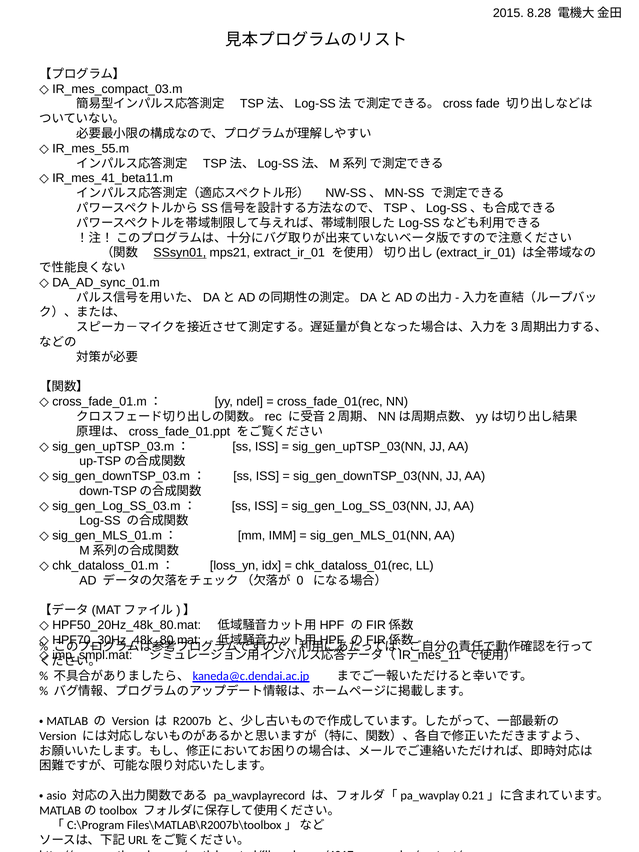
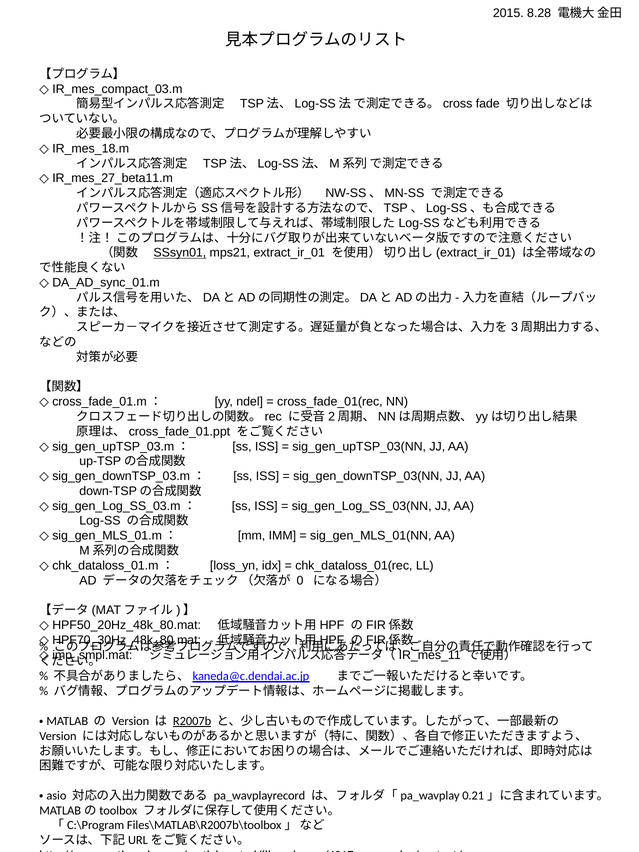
IR_mes_55.m: IR_mes_55.m -> IR_mes_18.m (91, 149)
IR_mes_41_beta11.m: IR_mes_41_beta11.m -> IR_mes_27_beta11.m (113, 178)
R2007b underline: none -> present (192, 721)
